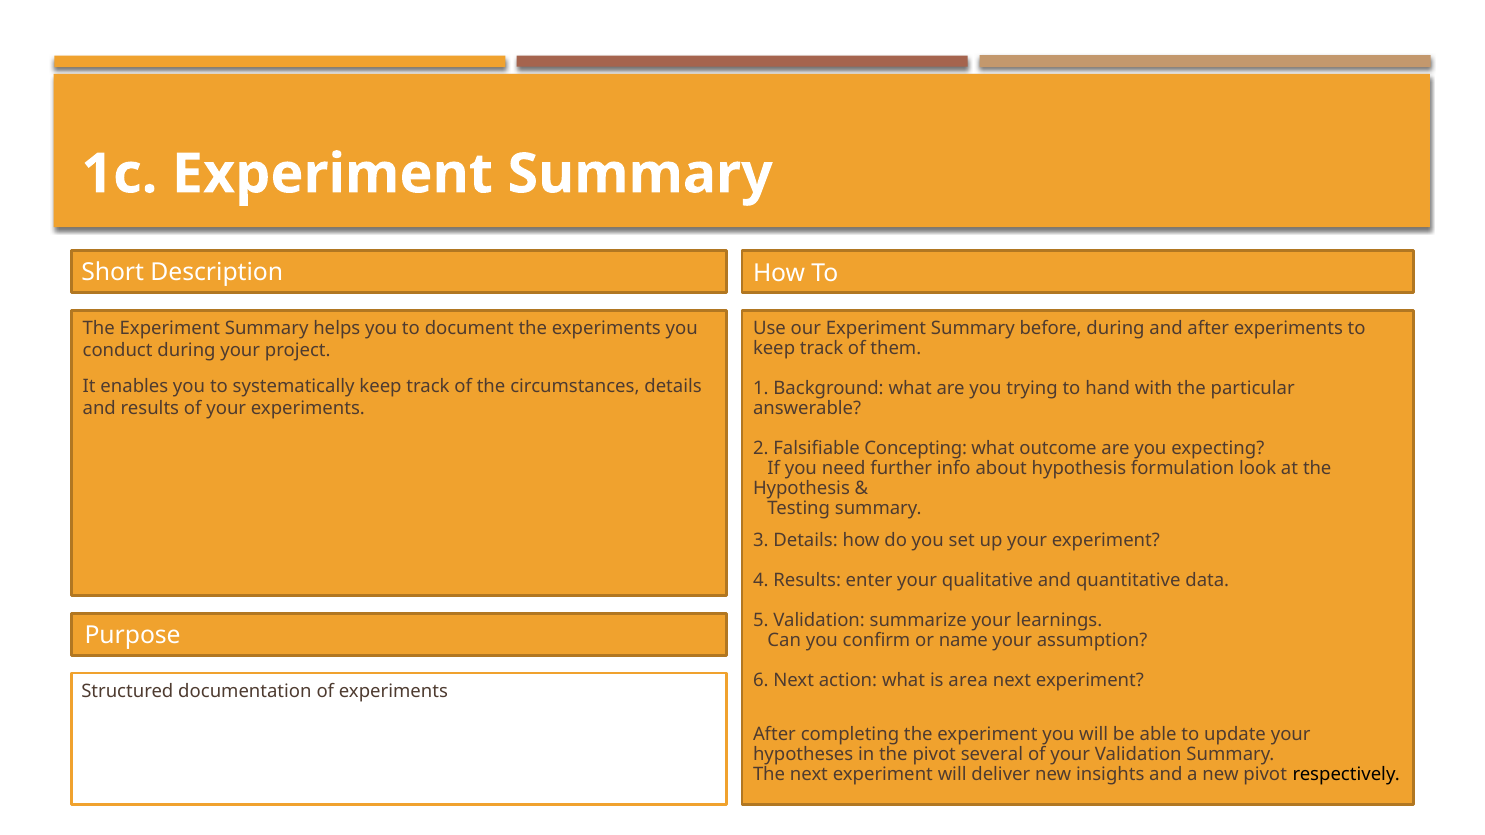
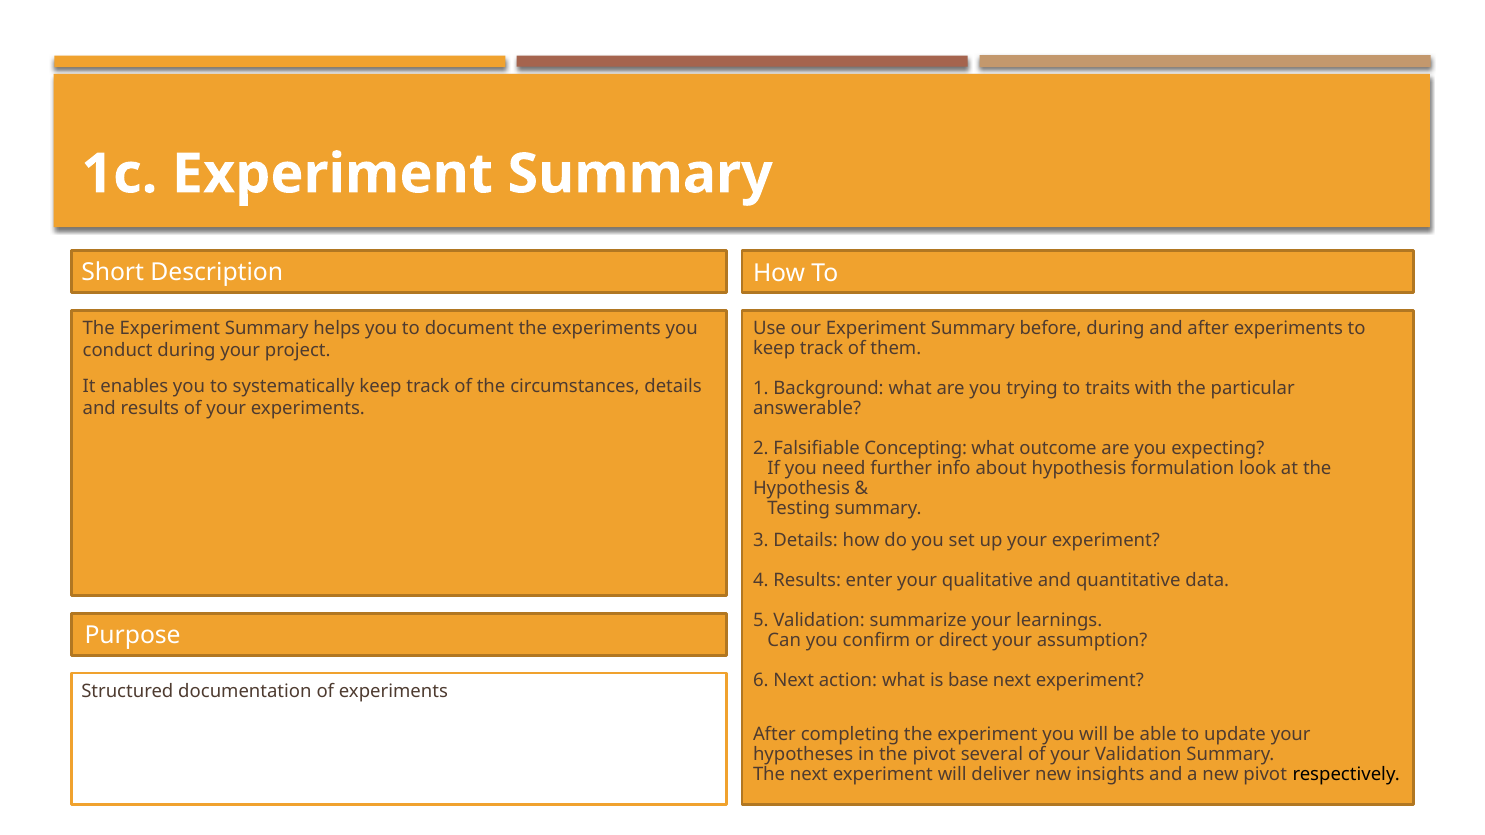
hand: hand -> traits (1108, 389)
name: name -> direct (963, 641)
area: area -> base (968, 681)
